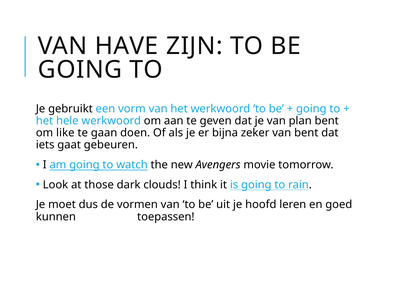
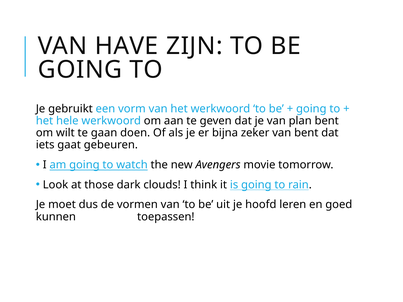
like: like -> wilt (65, 133)
